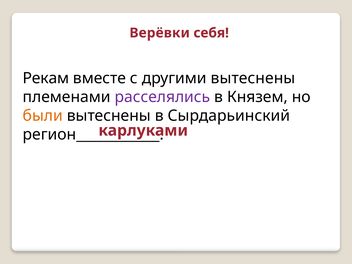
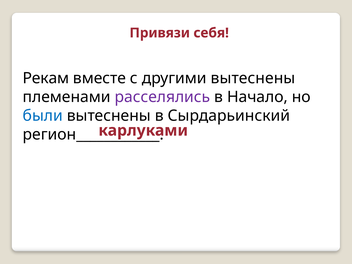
Верёвки: Верёвки -> Привязи (160, 33)
Князем: Князем -> Начало (257, 97)
были colour: orange -> blue (43, 116)
